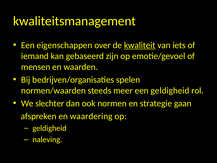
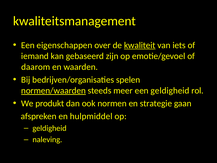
mensen: mensen -> daarom (36, 67)
normen/waarden underline: none -> present (53, 90)
slechter: slechter -> produkt (50, 103)
waardering: waardering -> hulpmiddel (91, 116)
